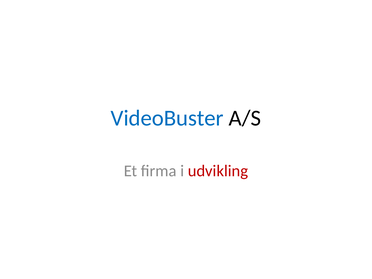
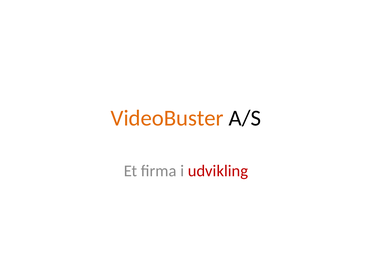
VideoBuster colour: blue -> orange (167, 118)
